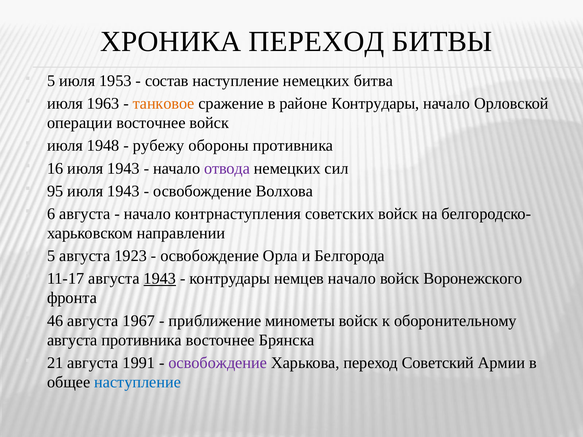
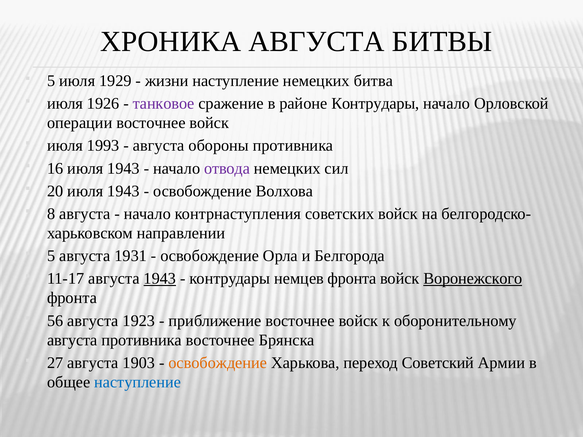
ХРОНИКА ПЕРЕХОД: ПЕРЕХОД -> АВГУСТА (317, 42)
1953: 1953 -> 1929 (115, 81)
состав: состав -> жизни (167, 81)
1963: 1963 -> 1926 (103, 104)
танковое colour: orange -> purple (164, 104)
1948: 1948 -> 1993 (103, 146)
рубежу: рубежу -> августа (159, 146)
95: 95 -> 20 (55, 191)
6: 6 -> 8 (51, 214)
1923: 1923 -> 1931 (131, 256)
немцев начало: начало -> фронта (352, 279)
Воронежского underline: none -> present (473, 279)
46: 46 -> 56 (55, 321)
1967: 1967 -> 1923 (139, 321)
приближение минометы: минометы -> восточнее (300, 321)
21: 21 -> 27 (55, 363)
1991: 1991 -> 1903 (139, 363)
освобождение colour: purple -> orange (218, 363)
